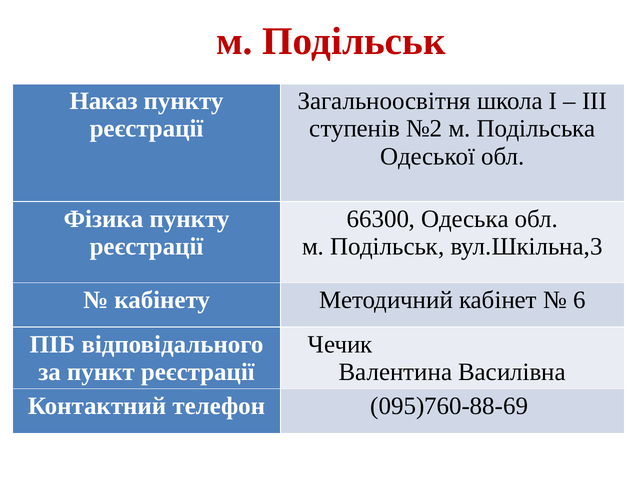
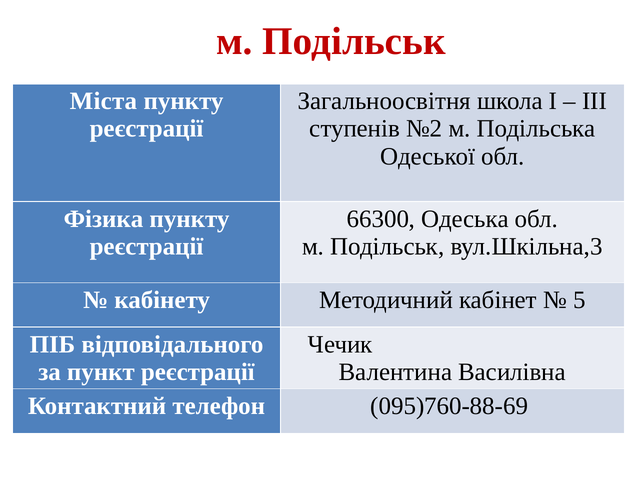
Наказ: Наказ -> Міста (103, 101)
6: 6 -> 5 (579, 300)
